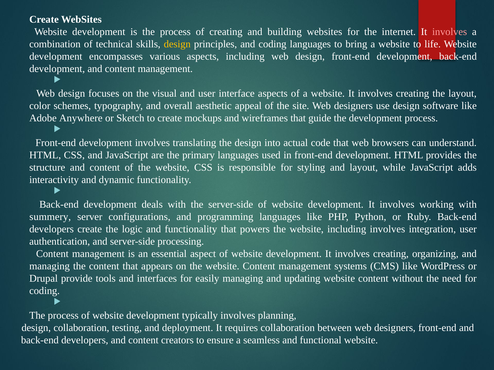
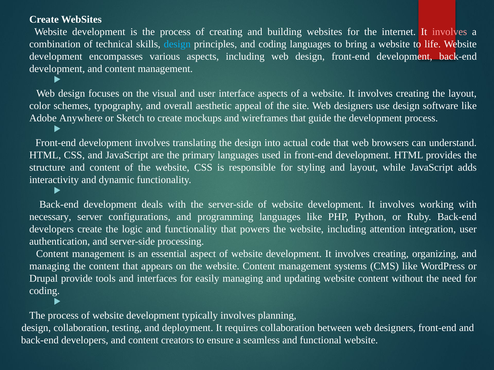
design colour: yellow -> light blue (177, 44)
summery: summery -> necessary (50, 217)
including involves: involves -> attention (387, 230)
